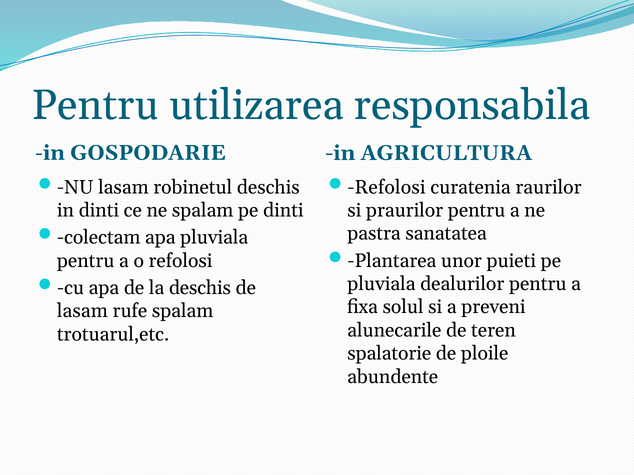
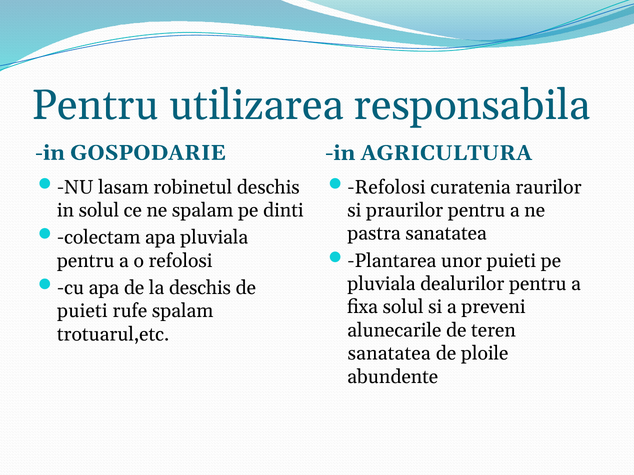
in dinti: dinti -> solul (99, 211)
lasam: lasam -> puieti (82, 311)
spalatorie: spalatorie -> sanatatea (389, 354)
